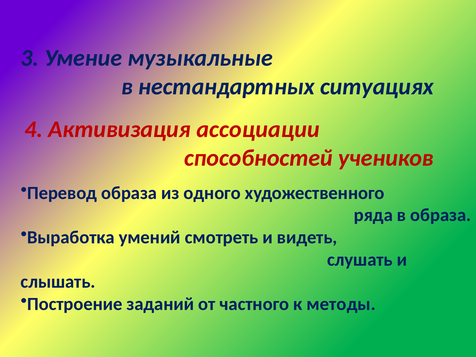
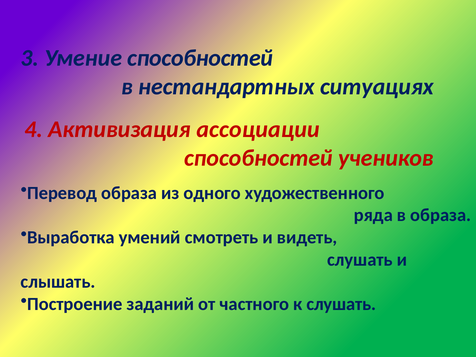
Умение музыкальные: музыкальные -> способностей (200, 58)
к методы: методы -> слушать (341, 304)
